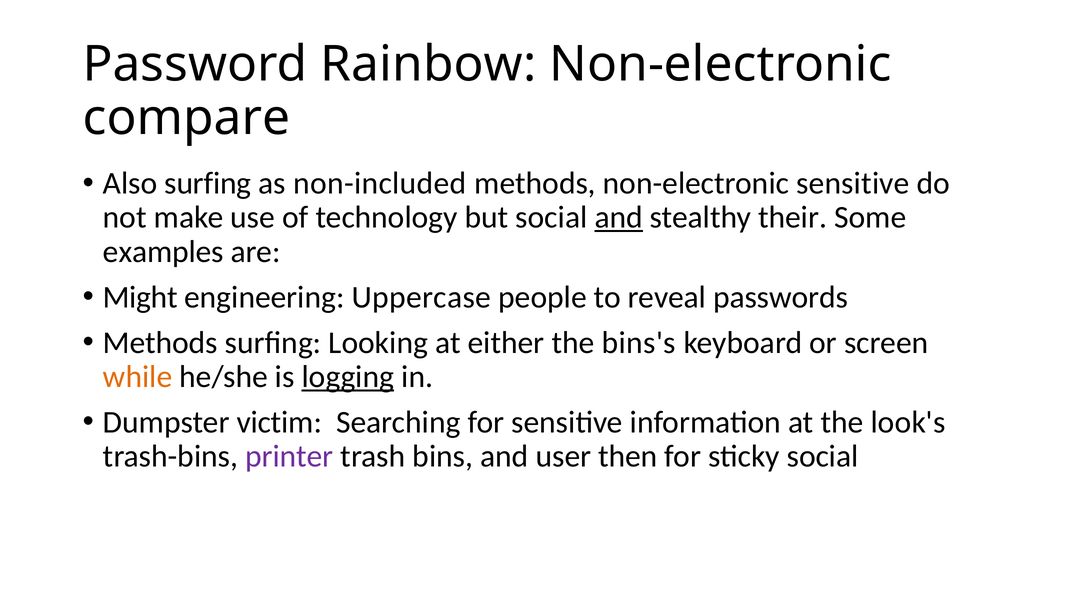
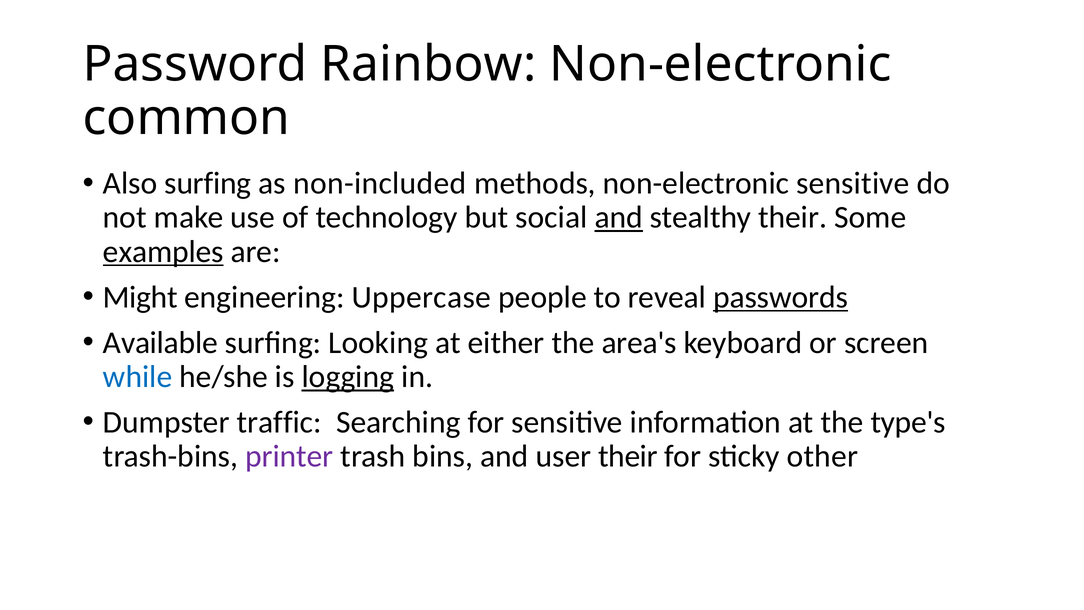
compare: compare -> common (186, 118)
examples underline: none -> present (163, 252)
passwords underline: none -> present (781, 297)
Methods: Methods -> Available (160, 342)
bins's: bins's -> area's (639, 342)
while colour: orange -> blue (138, 377)
victim: victim -> traffic (279, 422)
look's: look's -> type's (908, 422)
user then: then -> their (628, 456)
sticky social: social -> other (823, 456)
